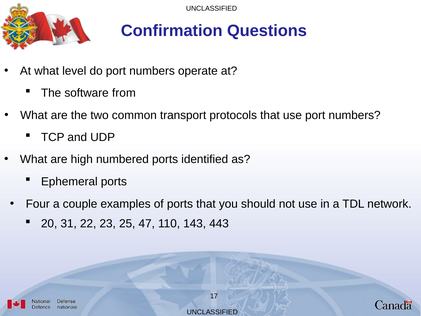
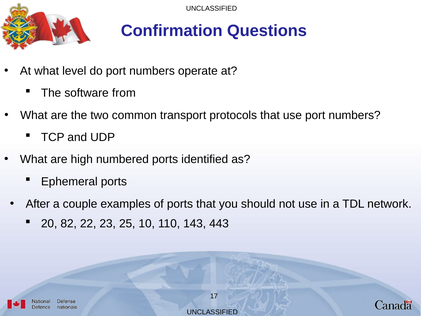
Four: Four -> After (38, 204)
31: 31 -> 82 (69, 224)
47: 47 -> 10 (147, 224)
